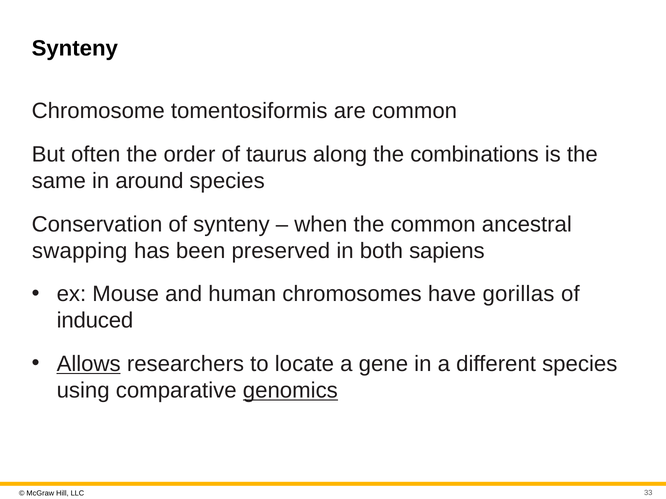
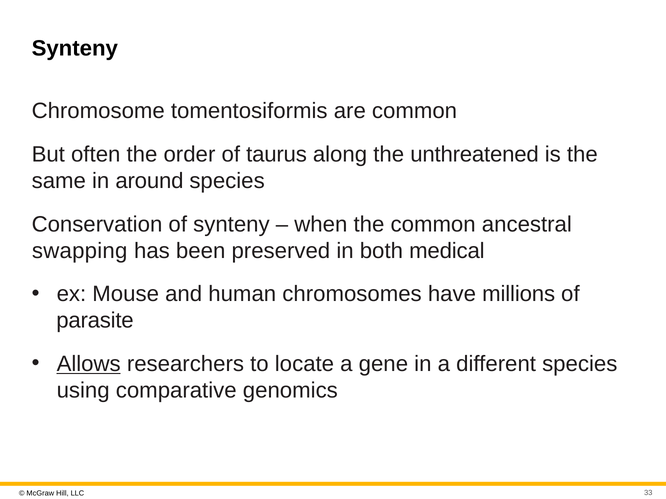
combinations: combinations -> unthreatened (475, 154)
sapiens: sapiens -> medical (447, 251)
gorillas: gorillas -> millions (519, 294)
induced: induced -> parasite (95, 321)
genomics underline: present -> none (290, 391)
